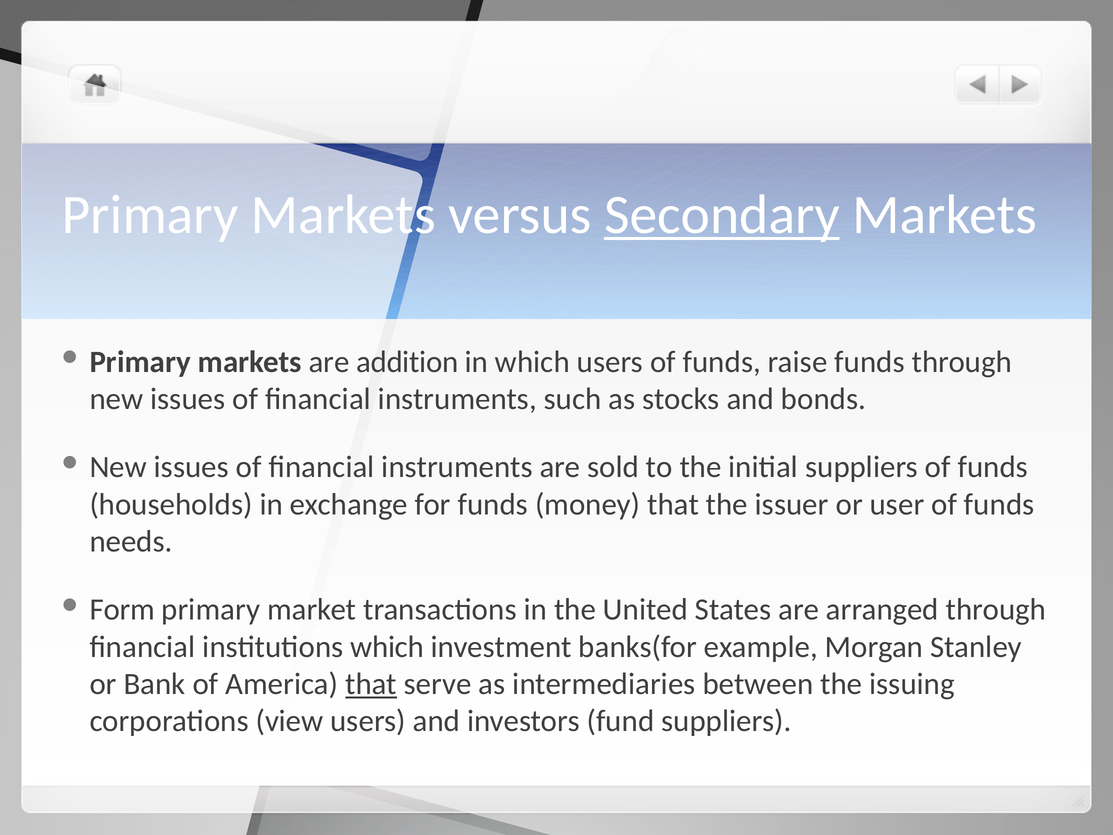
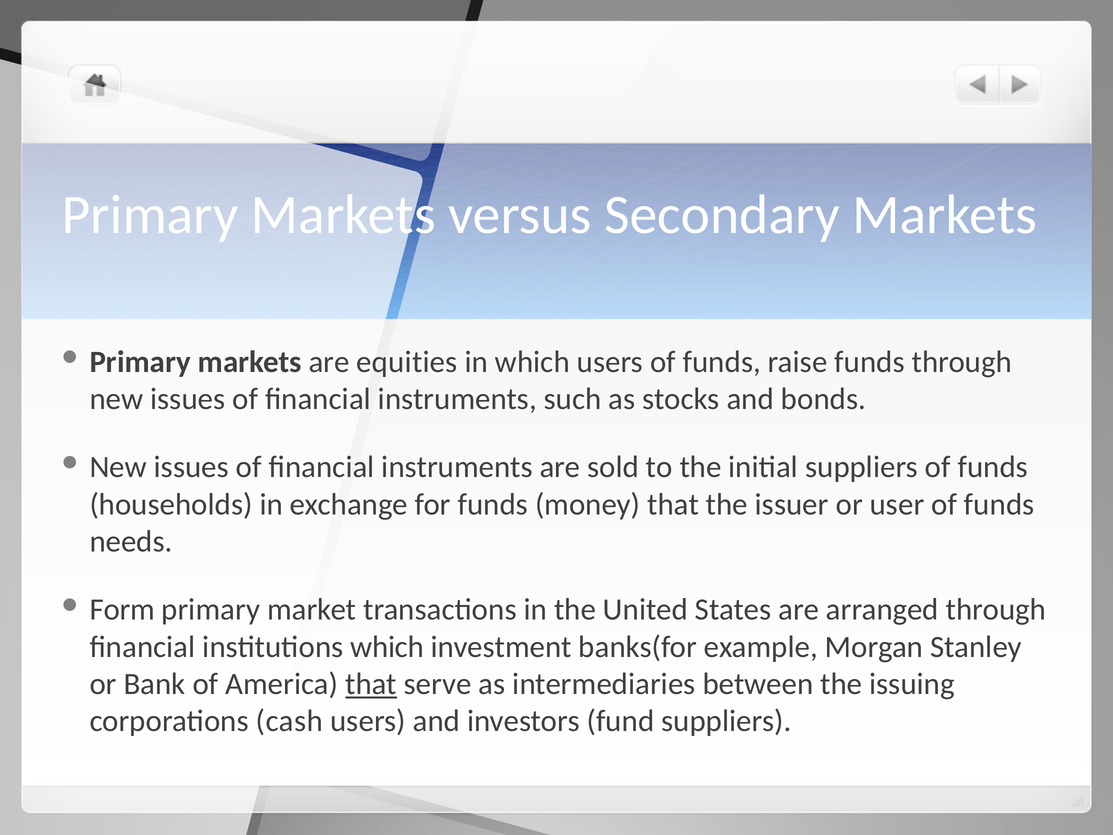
Secondary underline: present -> none (722, 215)
addition: addition -> equities (407, 362)
view: view -> cash (289, 721)
